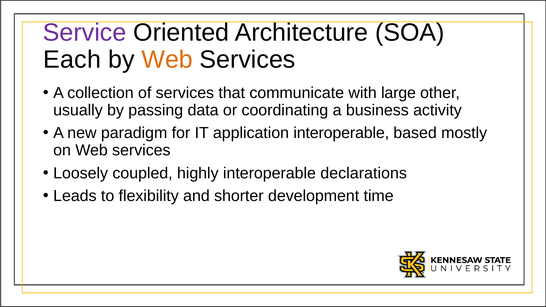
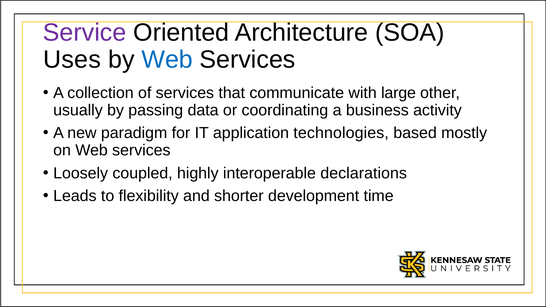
Each: Each -> Uses (72, 59)
Web colour: orange -> blue (167, 59)
application interoperable: interoperable -> technologies (341, 133)
